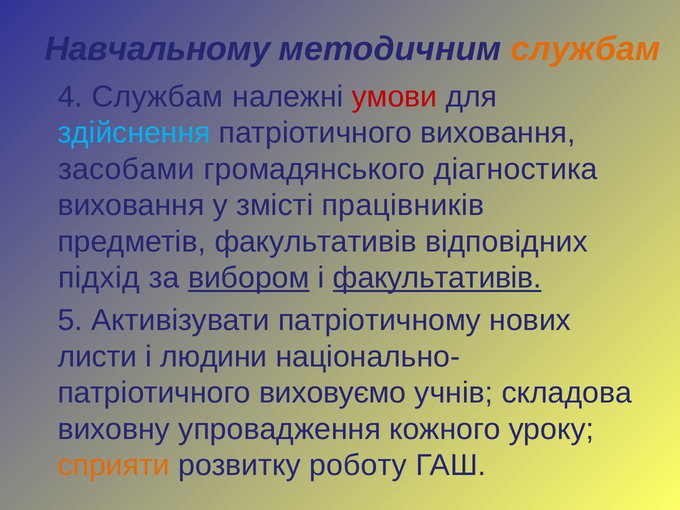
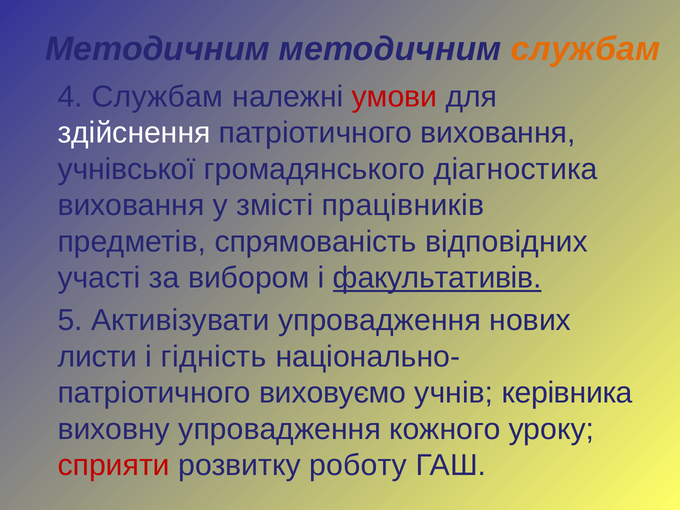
Навчальному: Навчальному -> Методичним (157, 49)
здійснення colour: light blue -> white (134, 133)
засобами: засобами -> учнівської (127, 169)
предметів факультативів: факультативів -> спрямованість (316, 242)
підхід: підхід -> участі (99, 278)
вибором underline: present -> none (249, 278)
Активізувати патріотичному: патріотичному -> упровадження (379, 320)
людини: людини -> гідність (214, 357)
складова: складова -> керівника (567, 393)
сприяти colour: orange -> red (114, 465)
